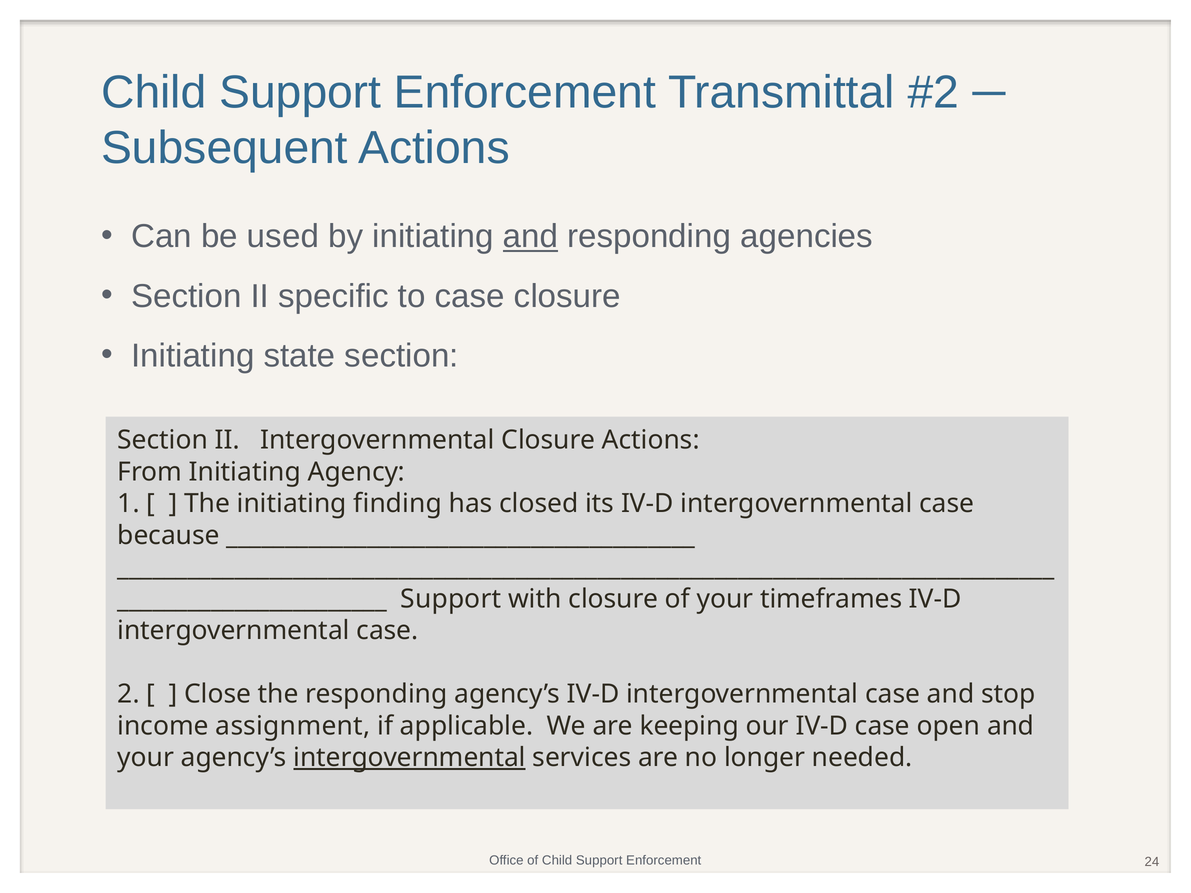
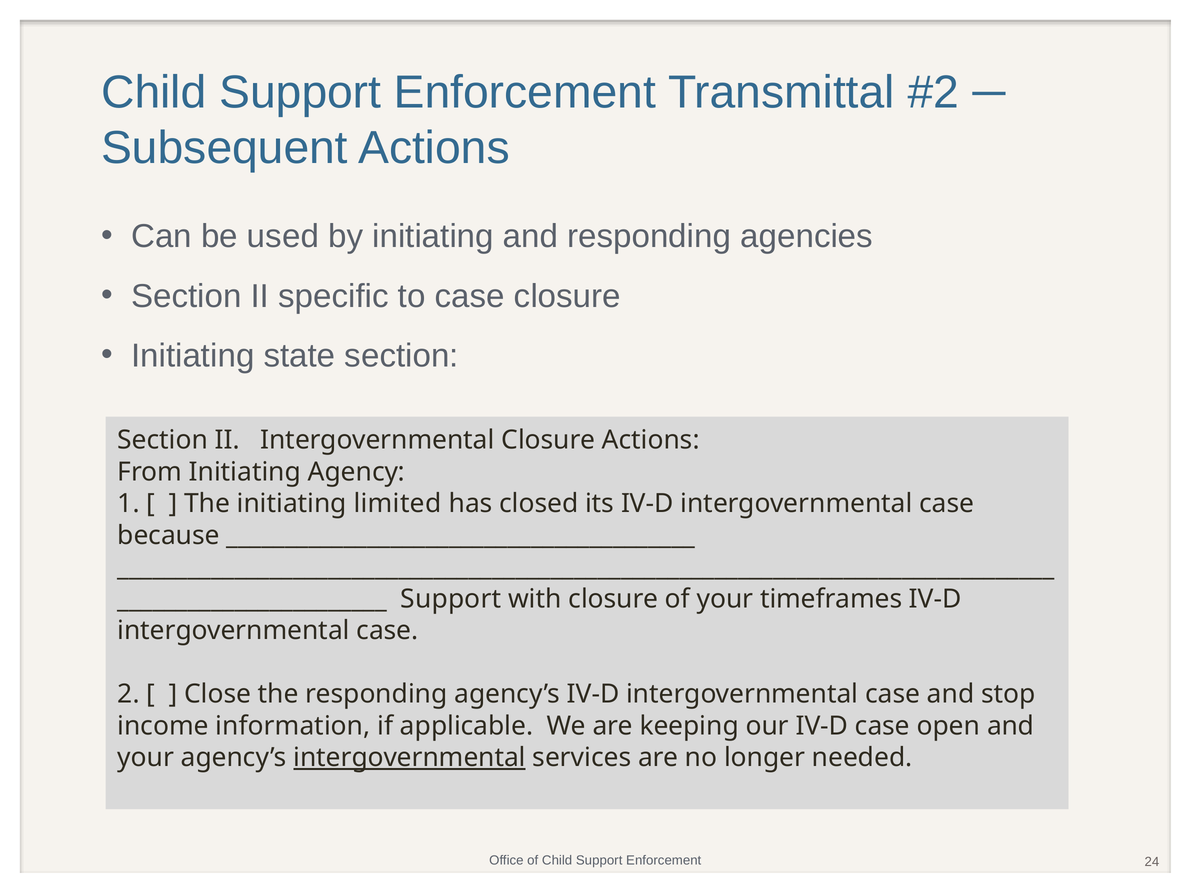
and underline: present -> none (531, 237)
finding: finding -> limited (398, 504)
assignment: assignment -> information (293, 726)
